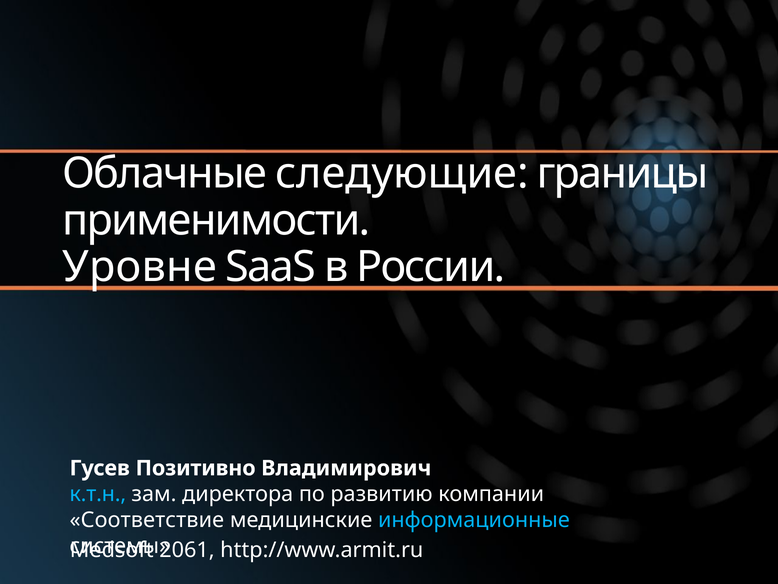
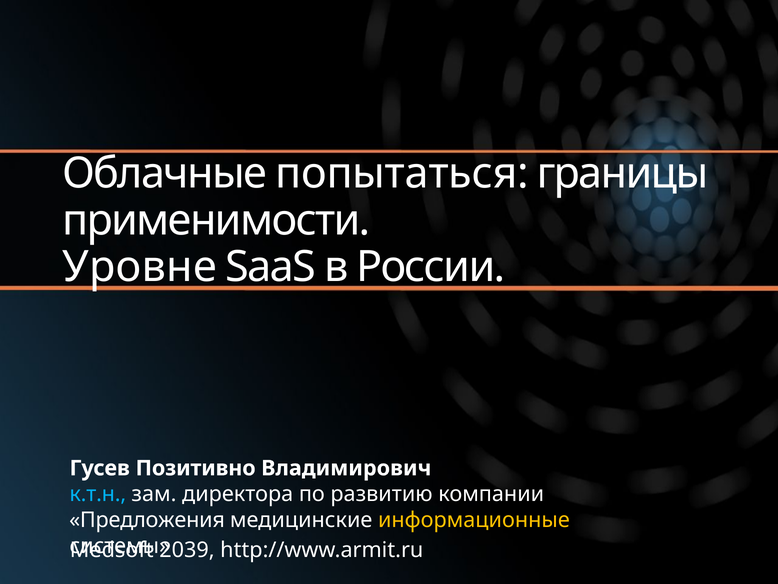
следующие: следующие -> попытаться (402, 173)
Соответствие: Соответствие -> Предложения (147, 520)
информационные colour: light blue -> yellow (474, 520)
2061: 2061 -> 2039 (187, 550)
